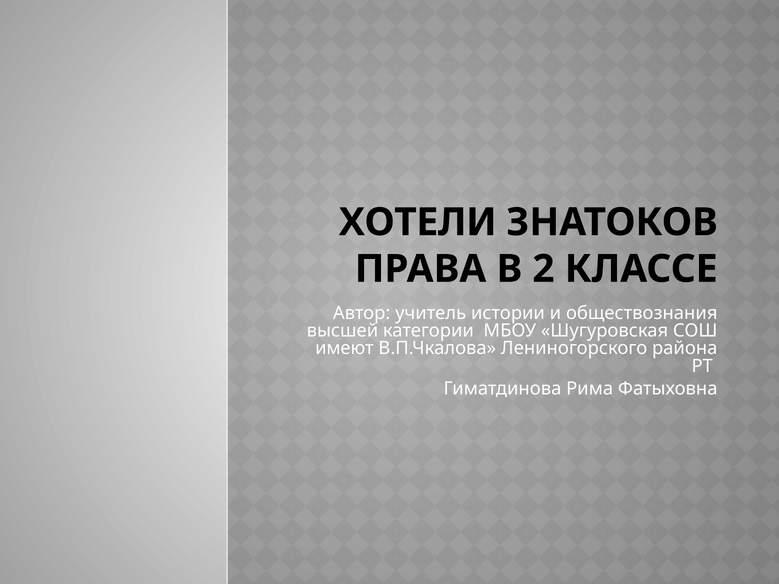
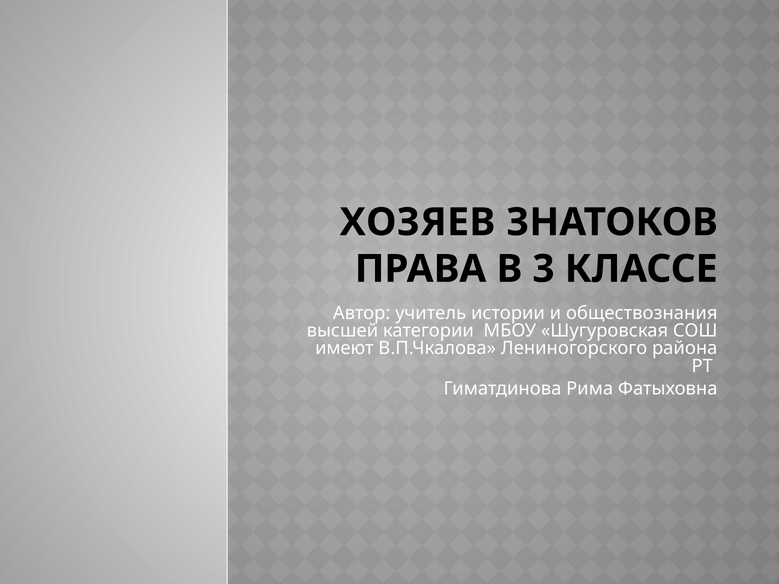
ХОТЕЛИ: ХОТЕЛИ -> ХОЗЯЕВ (417, 222)
2: 2 -> 3 (543, 269)
